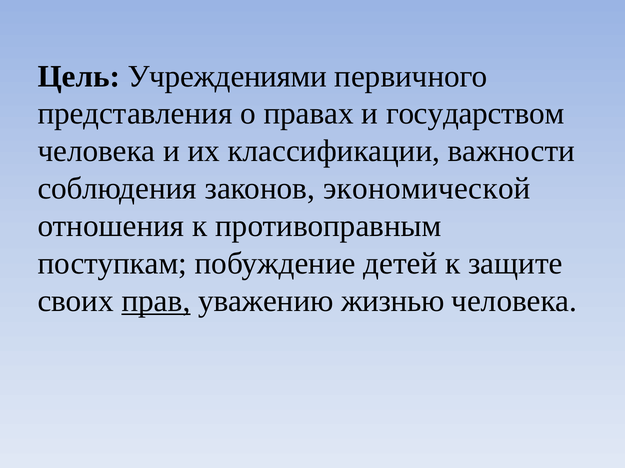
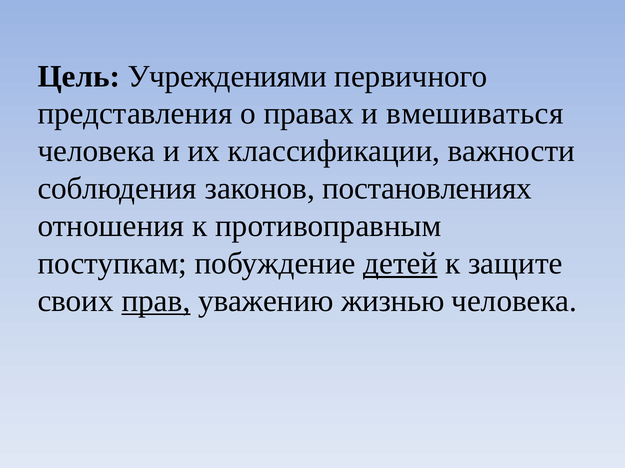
государством: государством -> вмешиваться (475, 114)
экономической: экономической -> постановлениях (427, 189)
детей underline: none -> present (400, 264)
